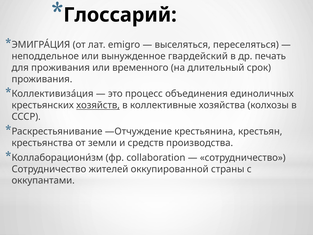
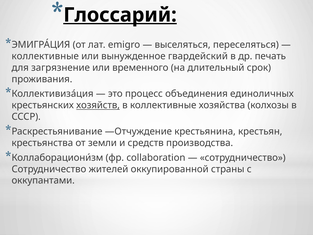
Глоссарий underline: none -> present (120, 15)
неподдельное: неподдельное -> коллективные (45, 56)
для проживания: проживания -> загрязнение (61, 68)
